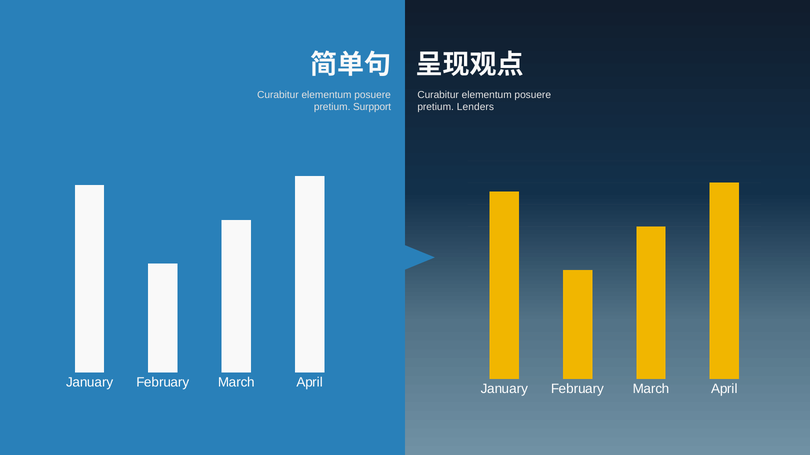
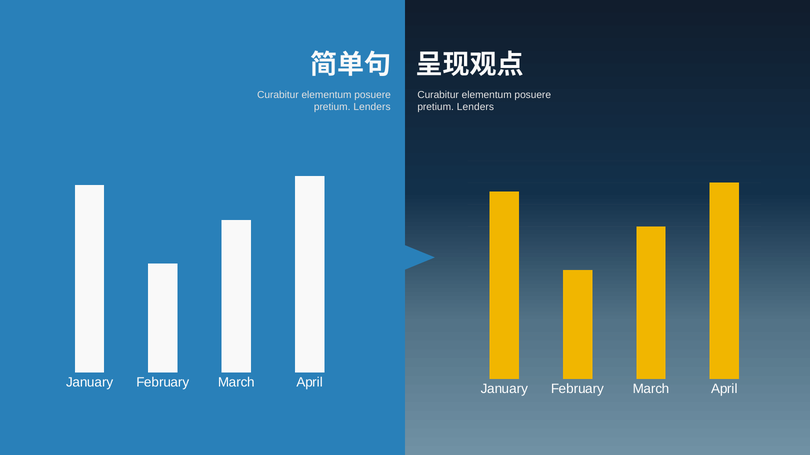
Surpport: Surpport -> Lenders (372, 107)
